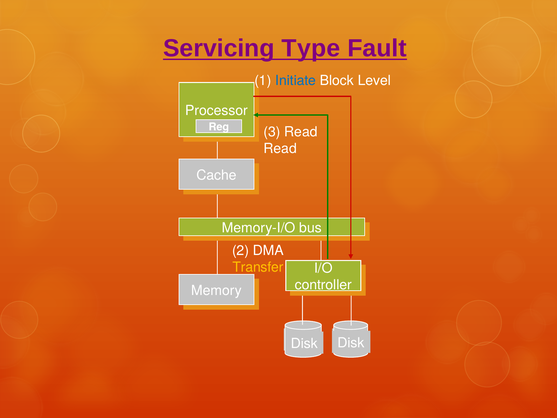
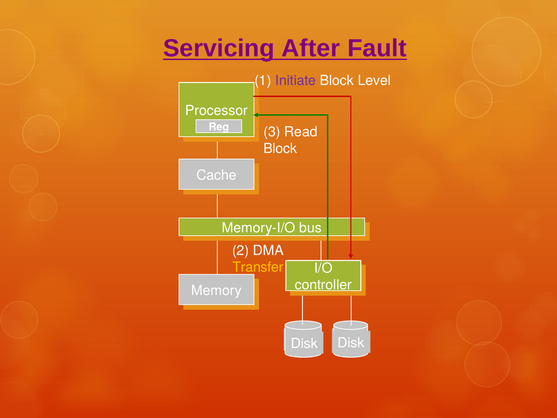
Type: Type -> After (311, 48)
Initiate colour: blue -> purple (296, 81)
Read: Read -> Block (280, 148)
